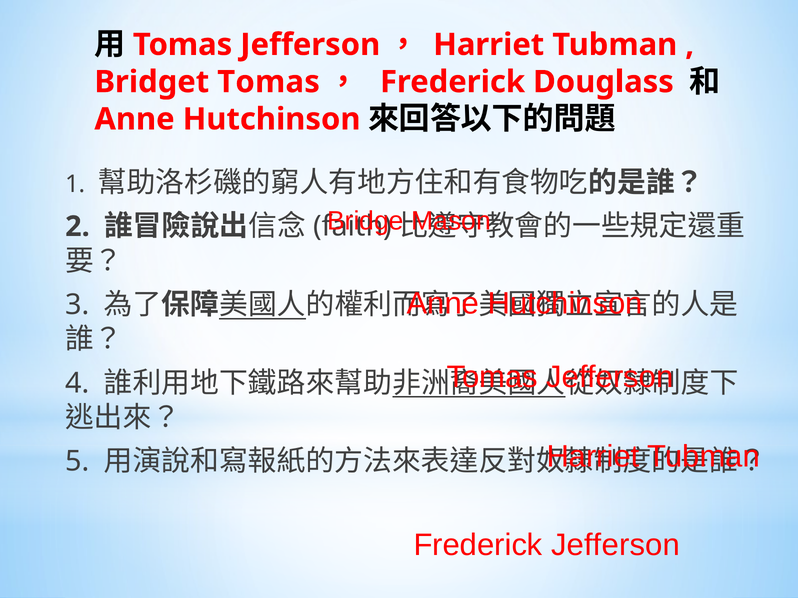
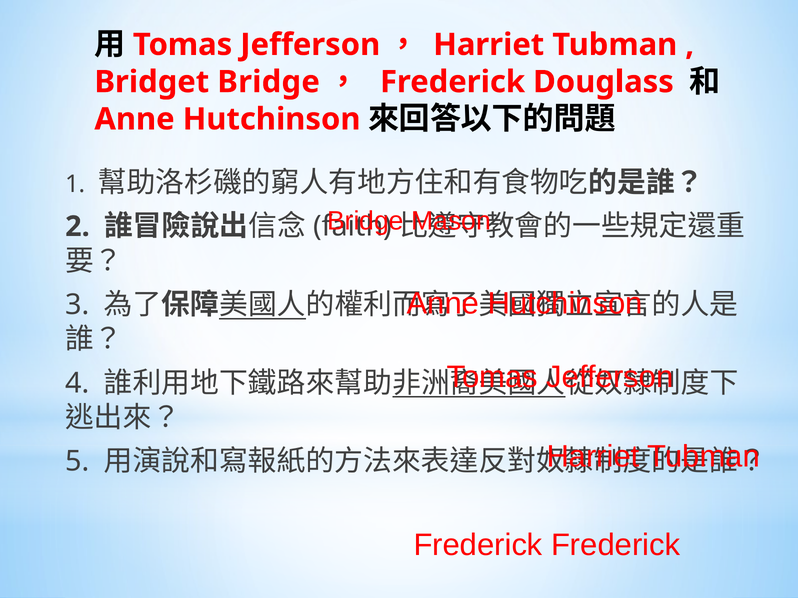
Bridget Tomas: Tomas -> Bridge (269, 82)
Frederick Jefferson: Jefferson -> Frederick (616, 545)
